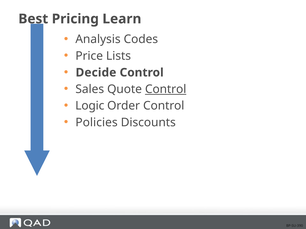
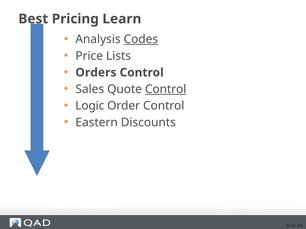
Codes underline: none -> present (141, 39)
Decide: Decide -> Orders (96, 73)
Policies: Policies -> Eastern (97, 123)
